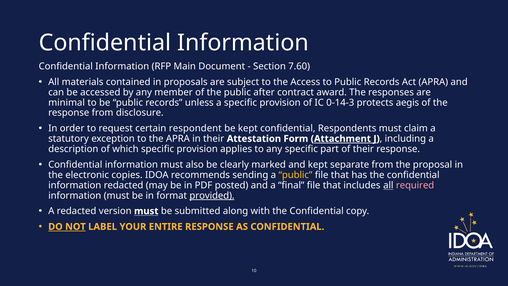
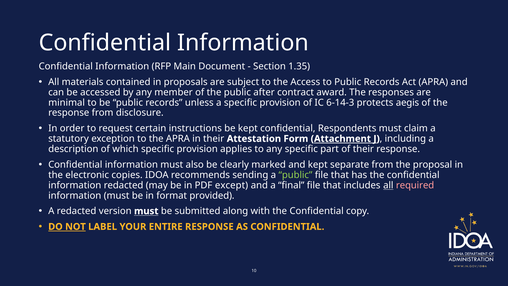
7.60: 7.60 -> 1.35 (299, 66)
0-14-3: 0-14-3 -> 6-14-3 (340, 102)
respondent: respondent -> instructions (195, 128)
public colour: yellow -> light green (295, 175)
posted: posted -> except (232, 185)
provided underline: present -> none (212, 195)
